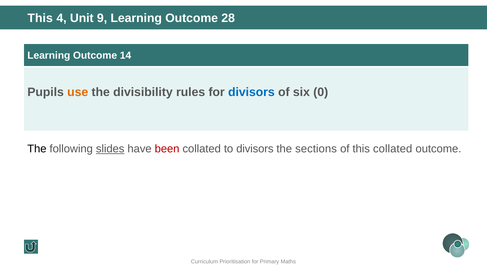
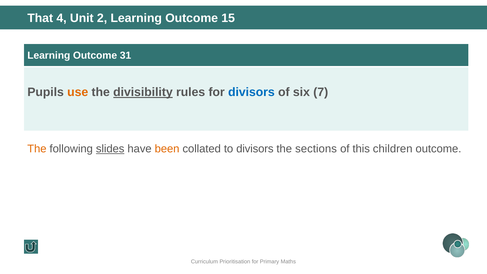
This: This -> That (40, 18)
9: 9 -> 2 (102, 18)
28: 28 -> 15 (228, 18)
14: 14 -> 31 (126, 55)
divisibility underline: none -> present (143, 92)
0: 0 -> 7 (321, 92)
The colour: black -> orange (37, 149)
been colour: red -> orange (167, 149)
this collated: collated -> children (393, 149)
